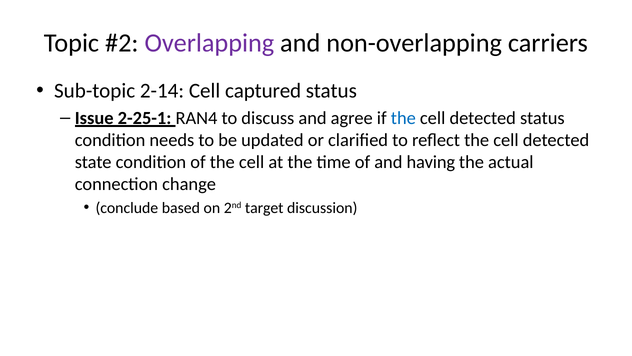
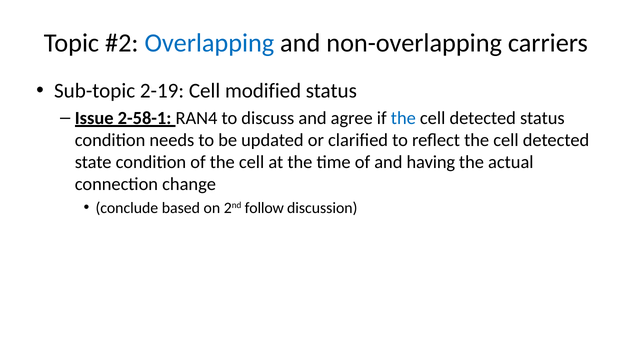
Overlapping colour: purple -> blue (209, 43)
2-14: 2-14 -> 2-19 (162, 91)
captured: captured -> modified (263, 91)
2-25-1: 2-25-1 -> 2-58-1 (145, 118)
target: target -> follow (264, 208)
